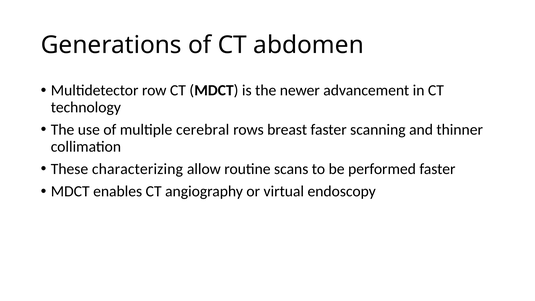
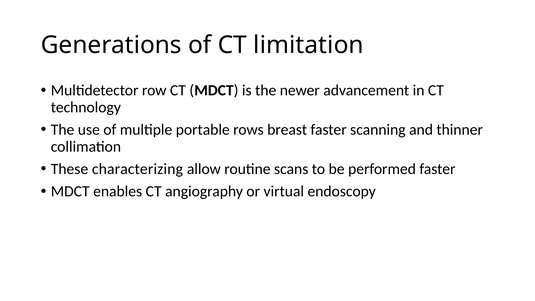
abdomen: abdomen -> limitation (309, 45)
cerebral: cerebral -> portable (203, 130)
